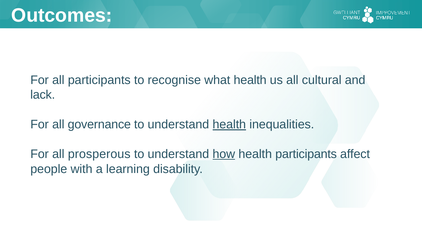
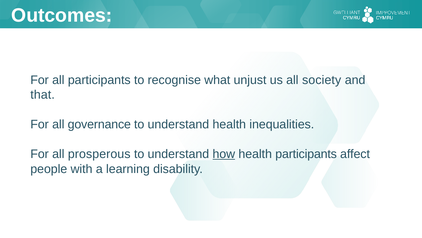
what health: health -> unjust (250, 80)
cultural: cultural -> society (322, 80)
lack: lack -> that (43, 95)
health underline: present -> none (229, 124)
